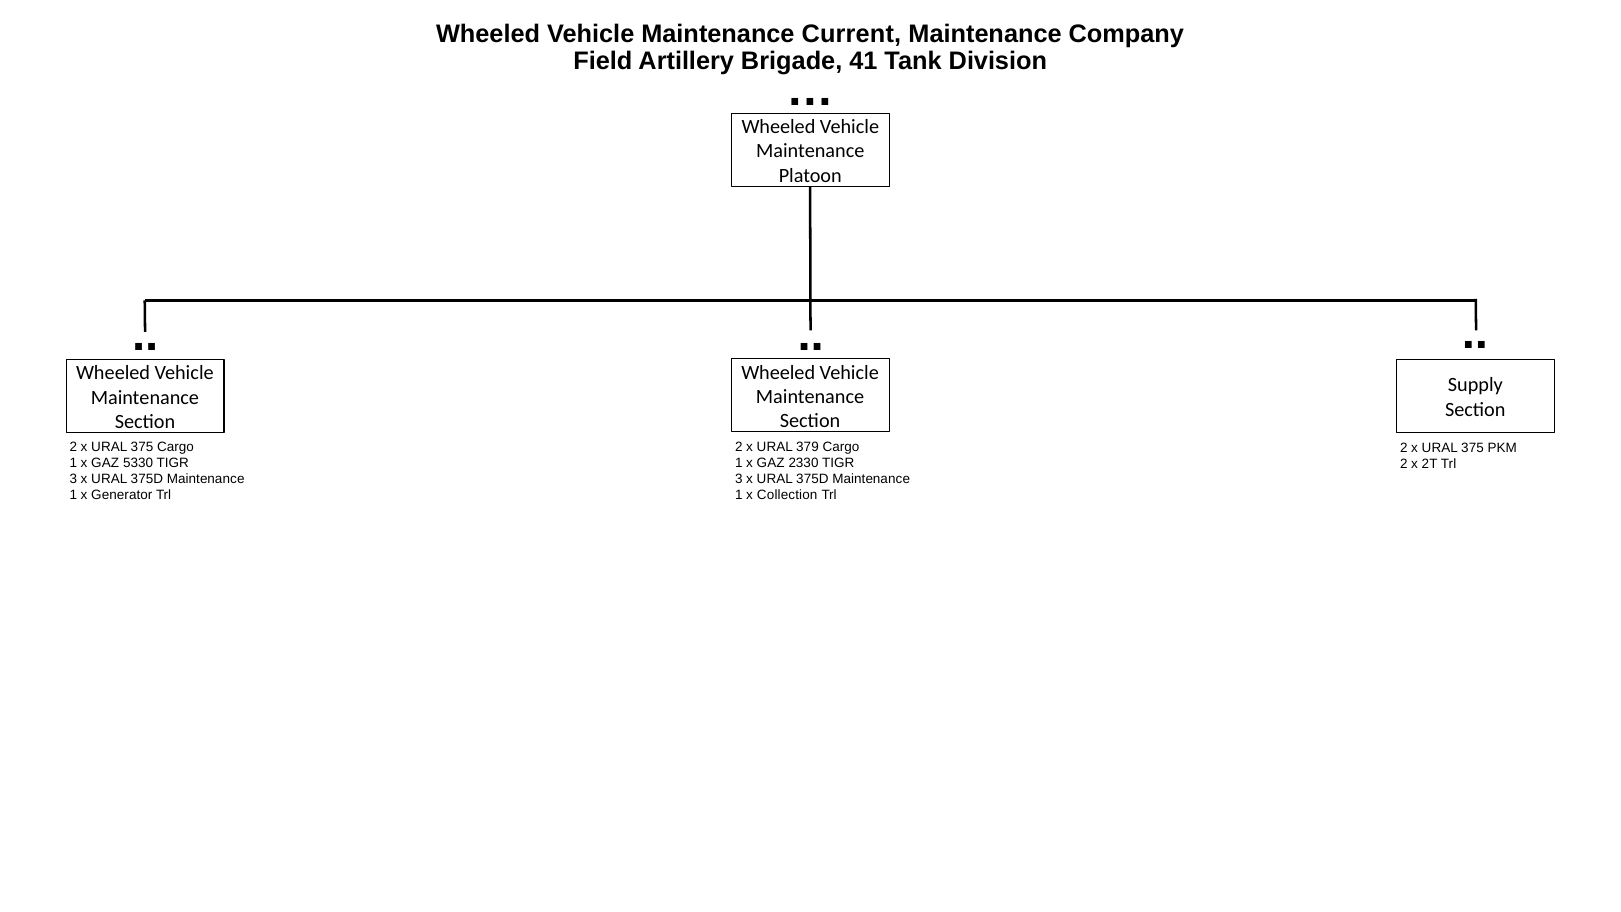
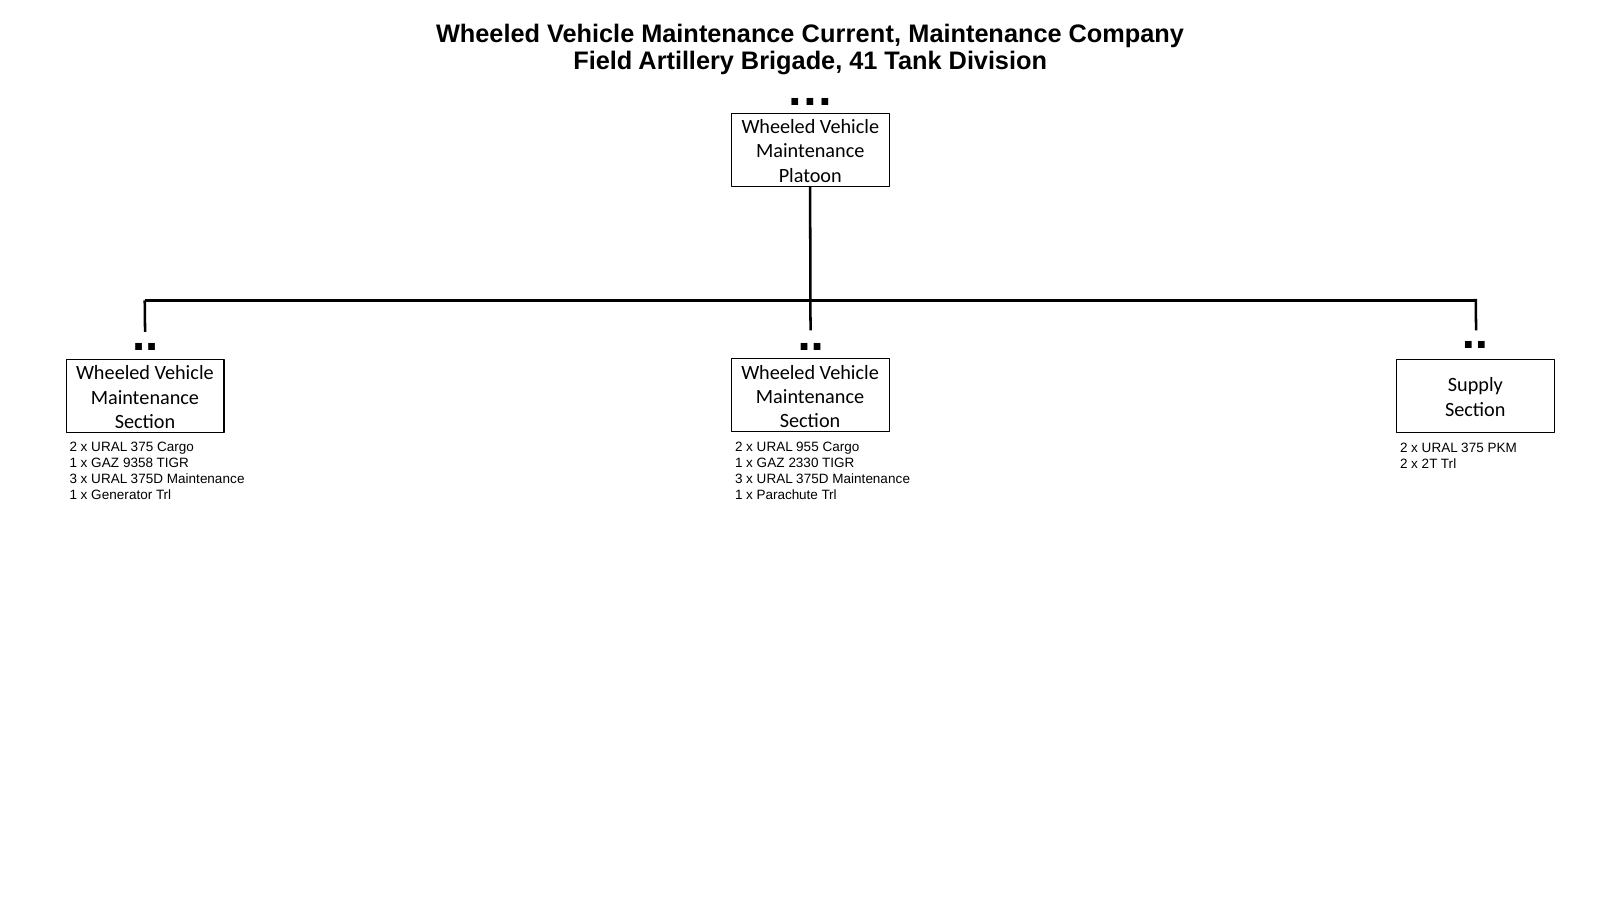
379: 379 -> 955 (807, 447)
5330: 5330 -> 9358 (138, 463)
Collection: Collection -> Parachute (787, 495)
